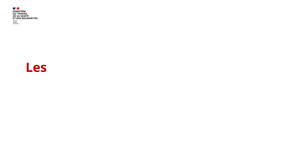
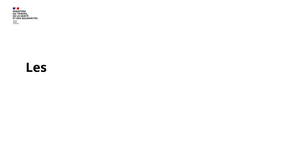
Les colour: red -> black (36, 68)
